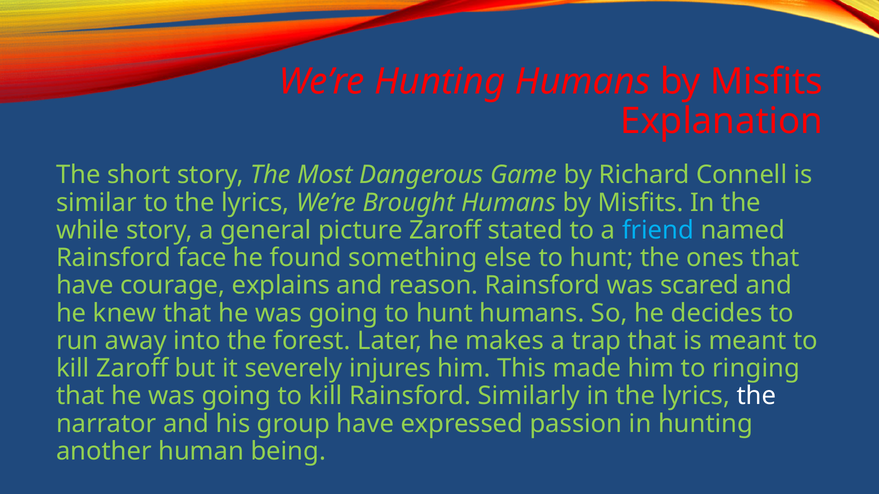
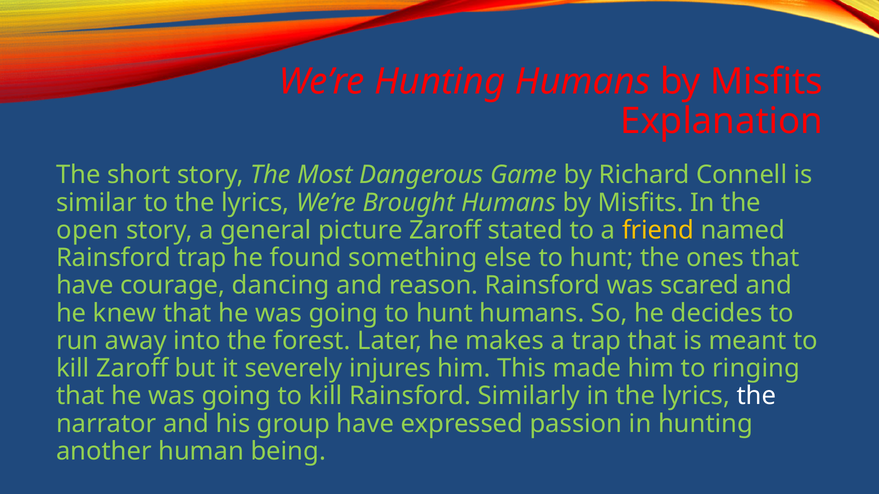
while: while -> open (88, 230)
friend colour: light blue -> yellow (658, 230)
Rainsford face: face -> trap (202, 258)
explains: explains -> dancing (281, 286)
